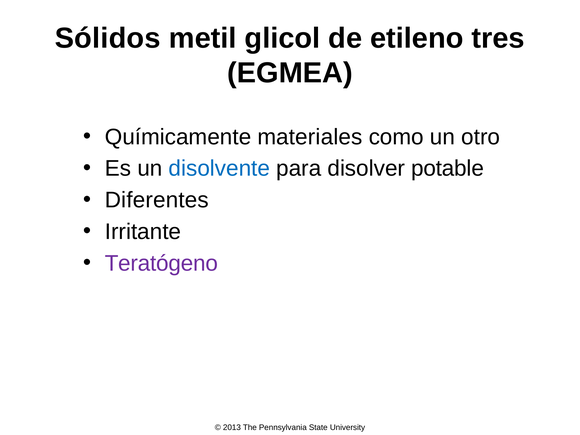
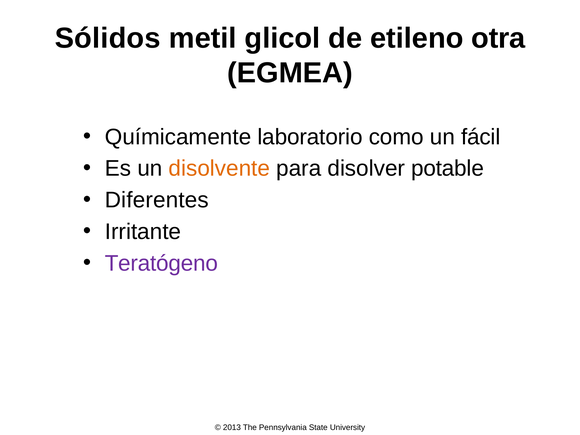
tres: tres -> otra (498, 38)
materiales: materiales -> laboratorio (310, 137)
otro: otro -> fácil (481, 137)
disolvente colour: blue -> orange (219, 169)
